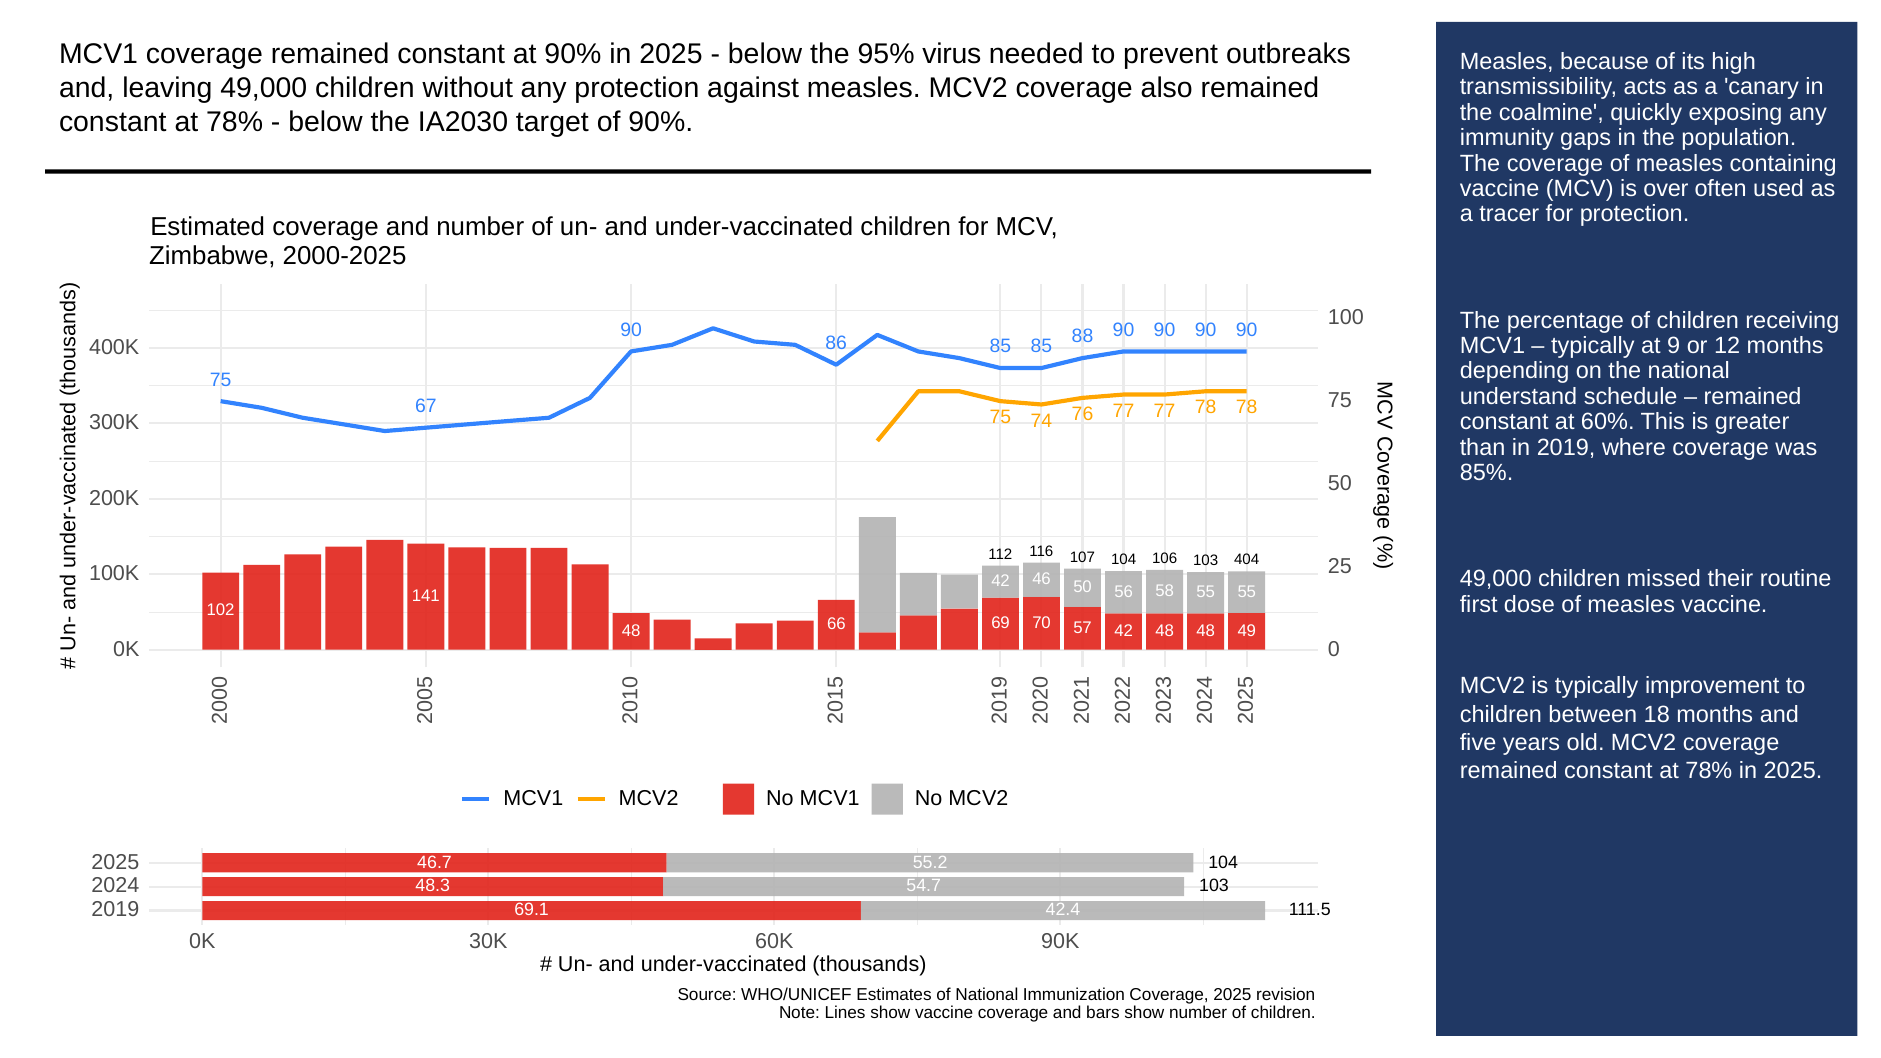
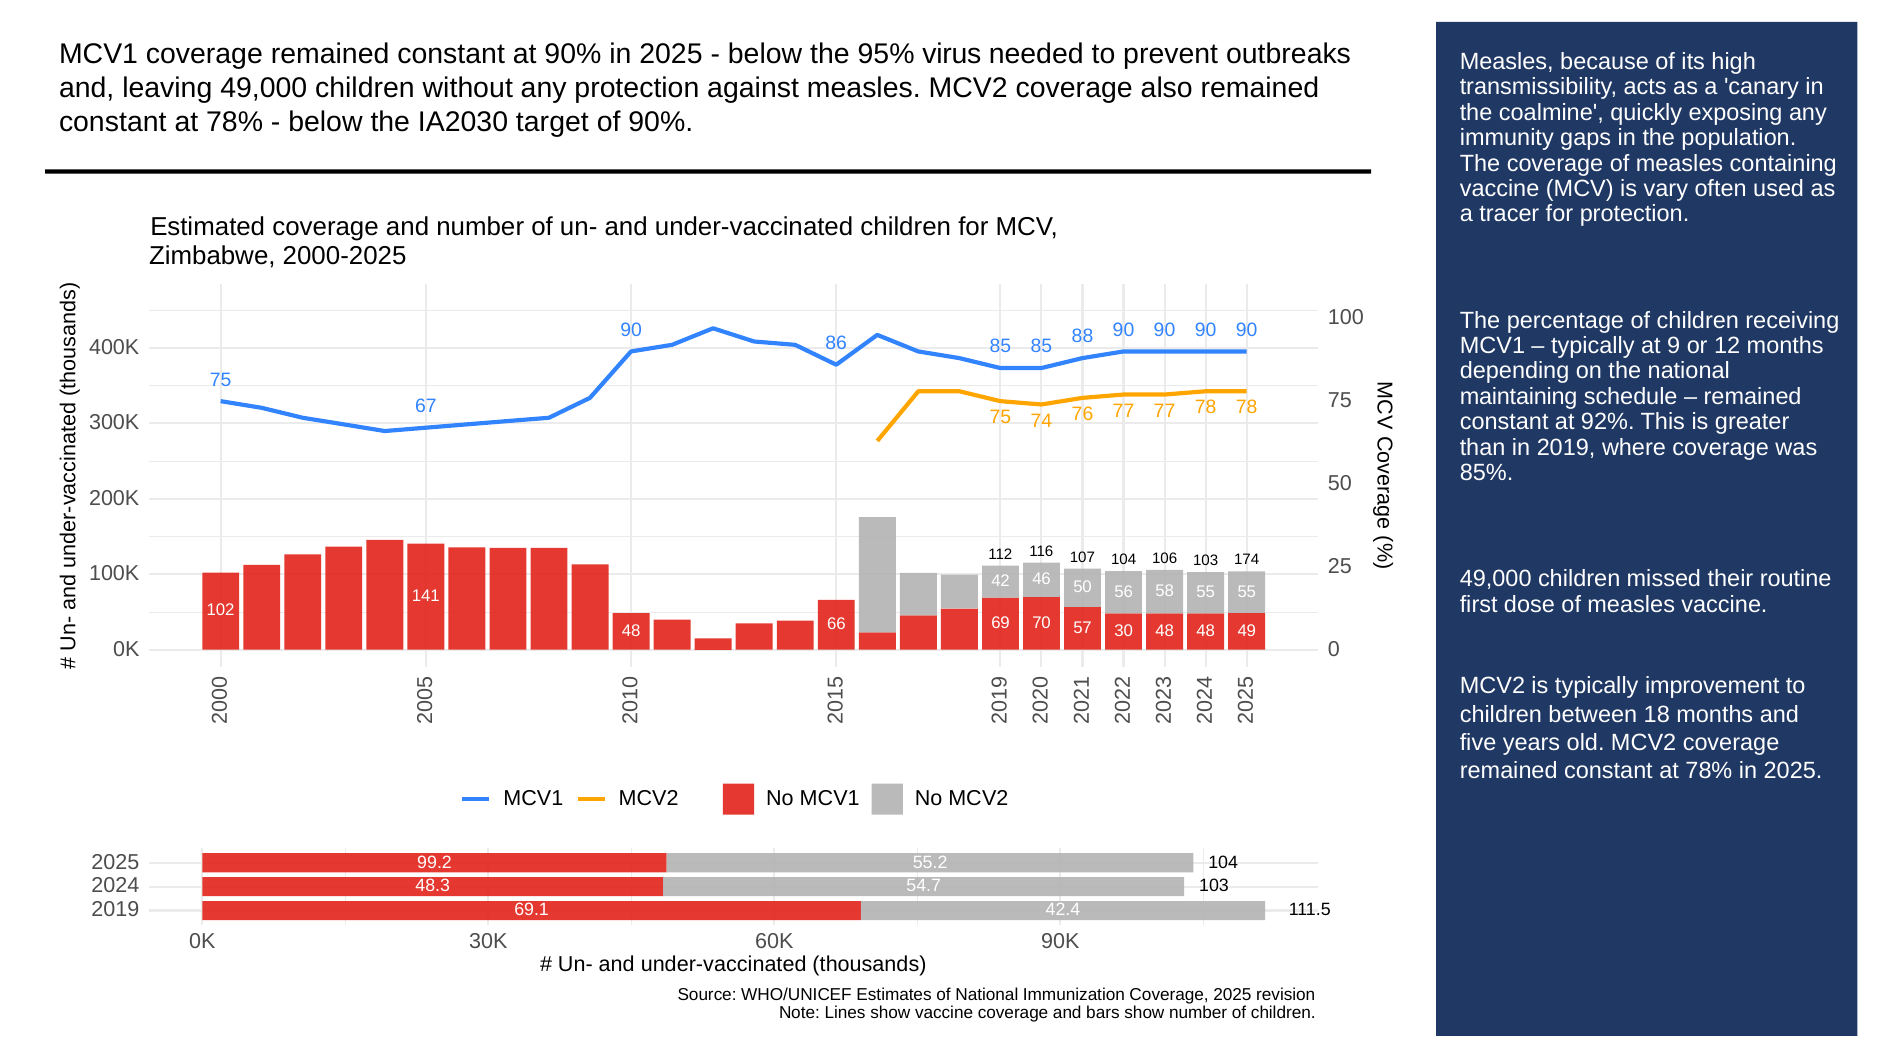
over: over -> vary (1666, 189)
understand: understand -> maintaining (1519, 397)
60%: 60% -> 92% (1608, 422)
404: 404 -> 174 (1247, 560)
57 42: 42 -> 30 (1124, 631)
46.7: 46.7 -> 99.2 (435, 862)
